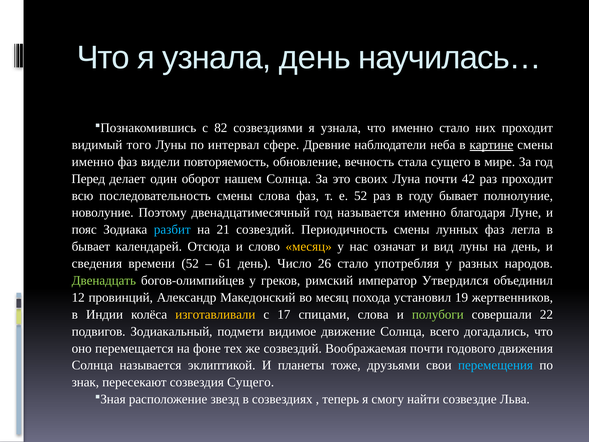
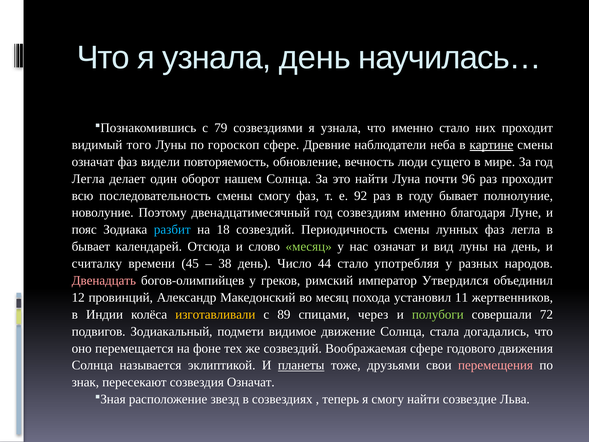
82: 82 -> 79 (221, 128)
интервал: интервал -> гороскоп (234, 145)
именно: именно -> означат (93, 162)
стала: стала -> люди (413, 162)
Перед: Перед -> Легла (88, 179)
это своих: своих -> найти (371, 179)
42: 42 -> 96 (468, 179)
смены слова: слова -> смогу (274, 196)
е 52: 52 -> 92 (361, 196)
год называется: называется -> созвездиям (368, 213)
21: 21 -> 18 (223, 229)
месяц colour: yellow -> light green (309, 246)
сведения: сведения -> считалку (97, 263)
времени 52: 52 -> 45 (190, 263)
61: 61 -> 38 (225, 263)
26: 26 -> 44 (325, 263)
Двенадцать colour: light green -> pink (104, 280)
19: 19 -> 11 (462, 297)
17: 17 -> 89 (284, 314)
спицами слова: слова -> через (373, 314)
22: 22 -> 72 (546, 314)
всего: всего -> стала (444, 331)
Воображаемая почти: почти -> сфере (427, 348)
планеты underline: none -> present (301, 365)
перемещения colour: light blue -> pink (496, 365)
созвездия Сущего: Сущего -> Означат (251, 382)
